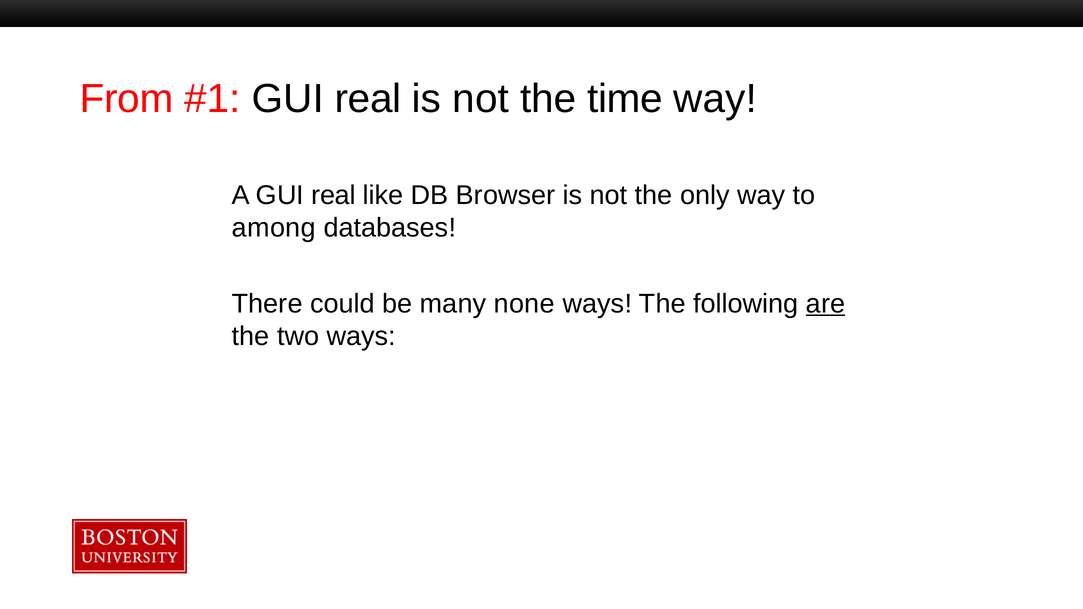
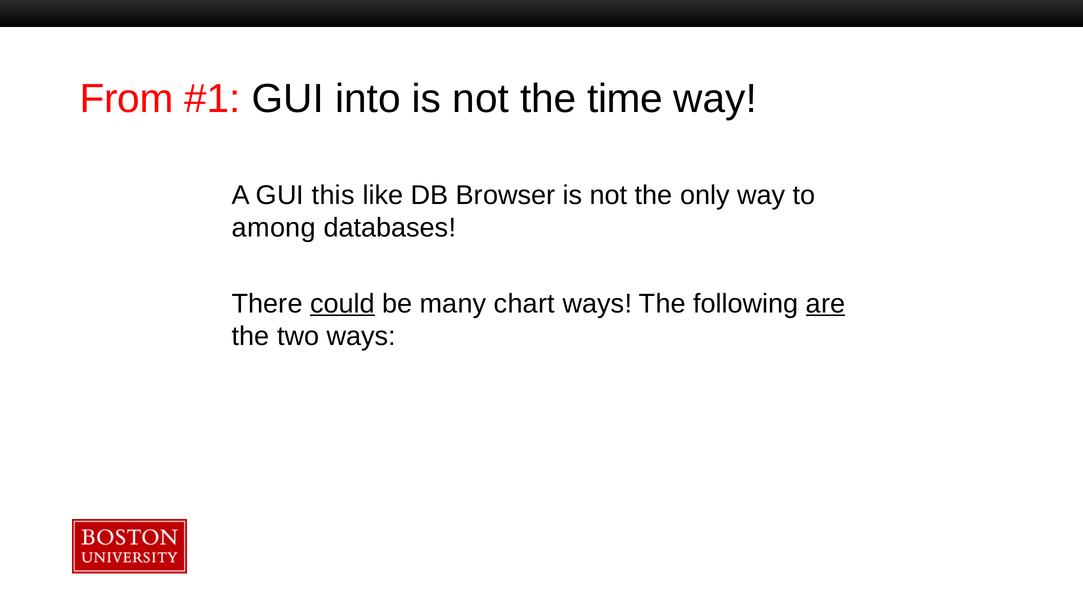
real: real -> into (368, 99)
A GUI real: real -> this (333, 195)
could underline: none -> present (342, 304)
none: none -> chart (524, 304)
